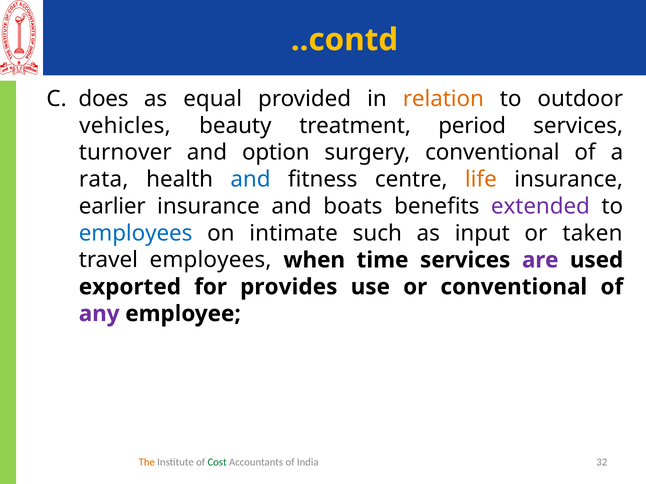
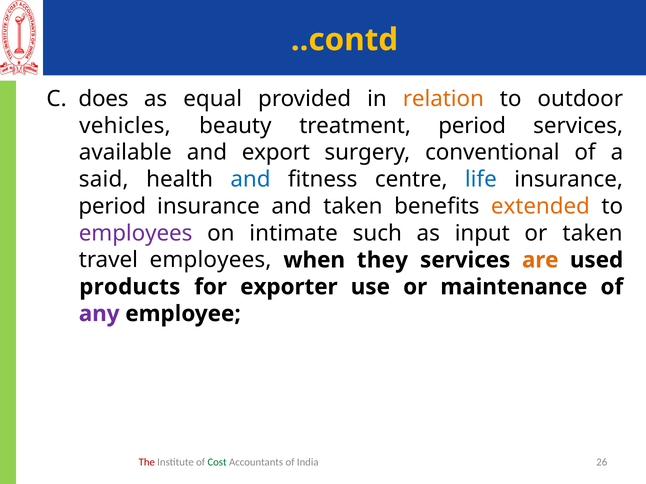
turnover: turnover -> available (125, 153)
option: option -> export (276, 153)
rata: rata -> said (104, 180)
life colour: orange -> blue (481, 180)
earlier: earlier -> period (112, 207)
and boats: boats -> taken (353, 207)
extended colour: purple -> orange (540, 207)
employees colour: blue -> purple (136, 233)
time: time -> they (382, 260)
are colour: purple -> orange (540, 260)
exported: exported -> products (130, 287)
provides: provides -> exporter (289, 287)
or conventional: conventional -> maintenance (514, 287)
The colour: orange -> red (147, 463)
32: 32 -> 26 (602, 463)
